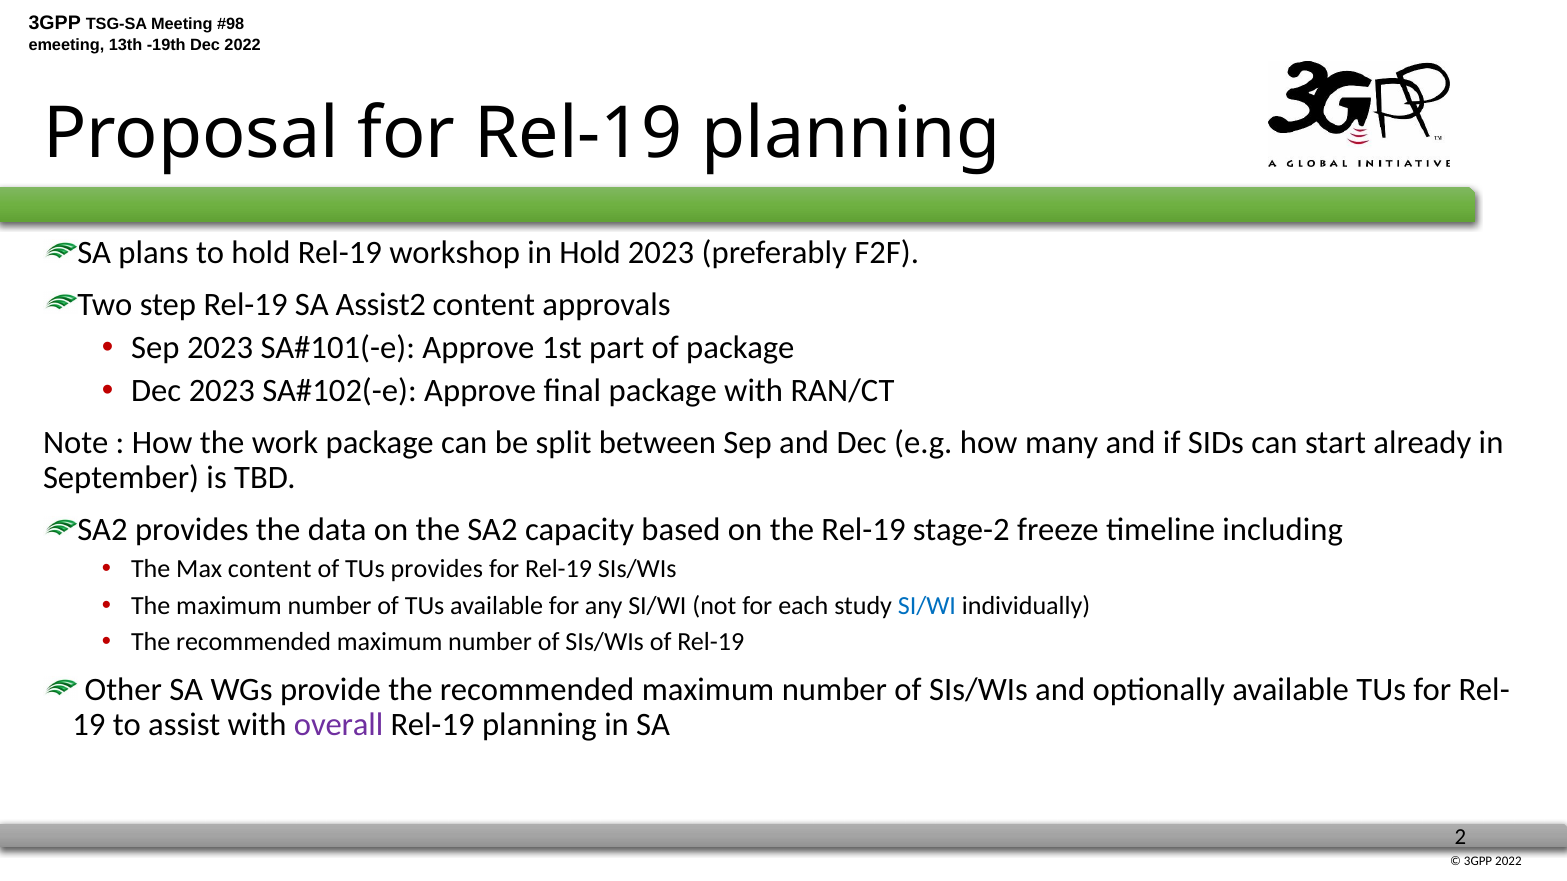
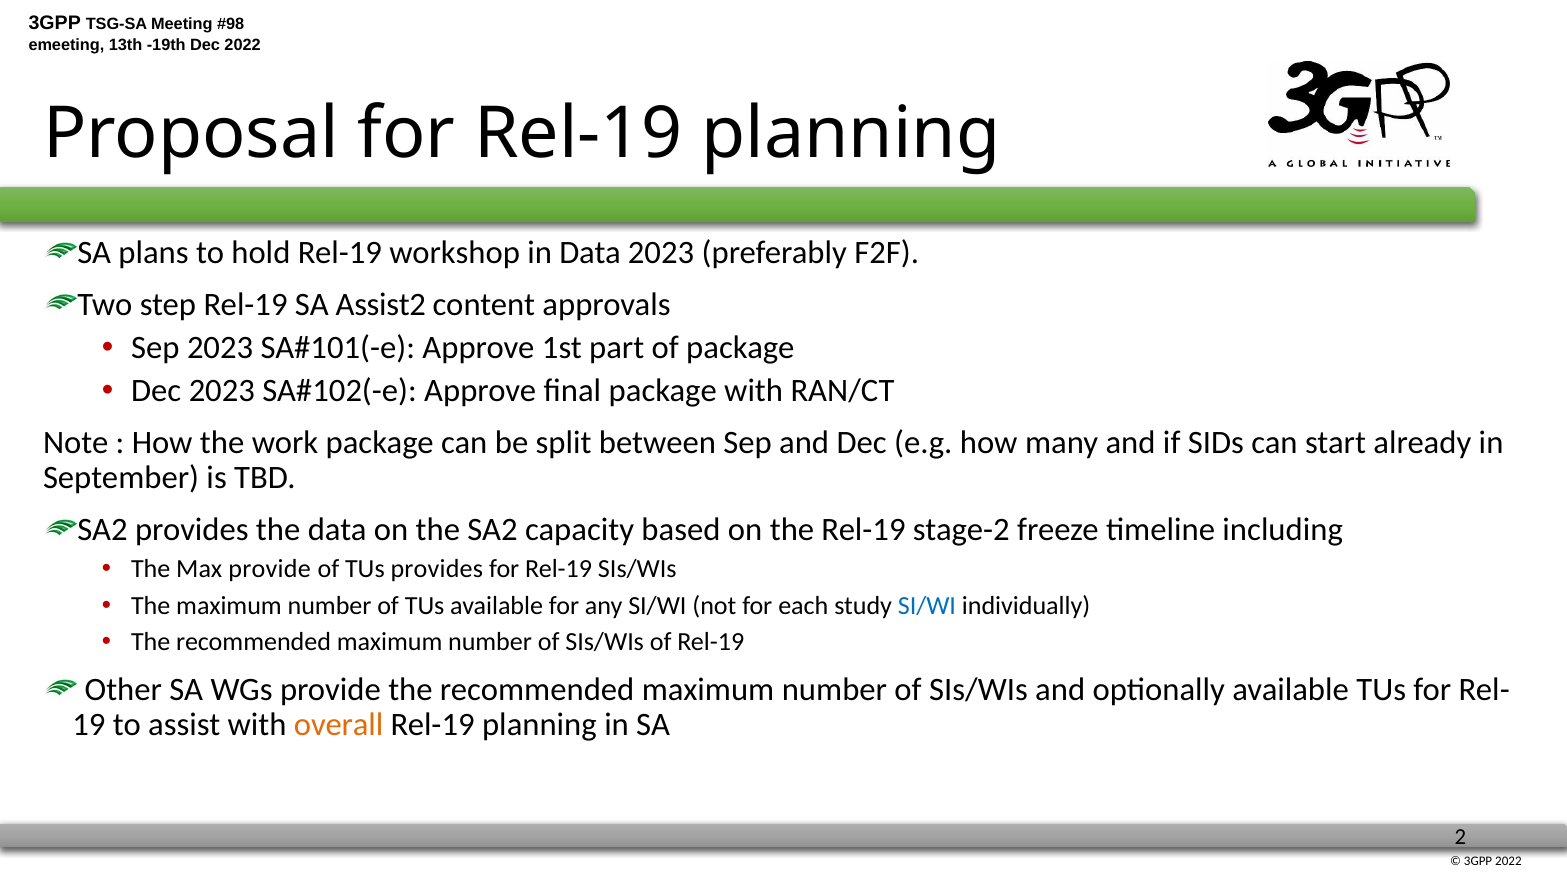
in Hold: Hold -> Data (590, 253)
Max content: content -> provide (270, 570)
overall colour: purple -> orange (339, 726)
